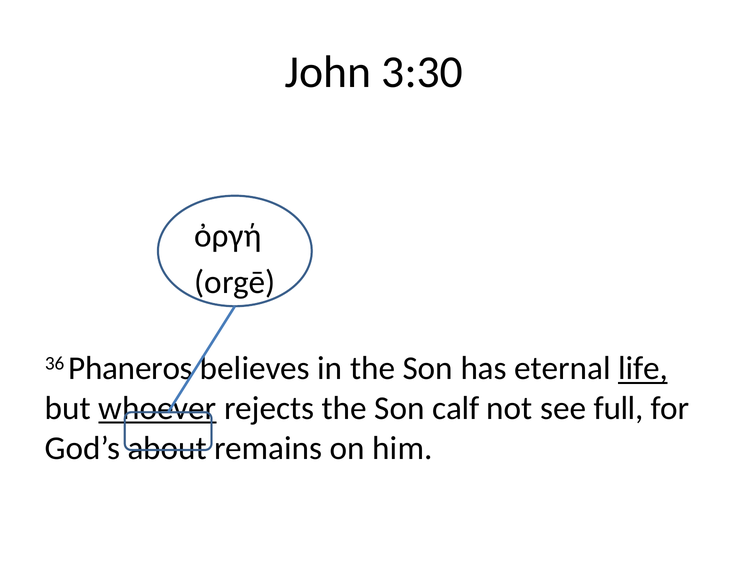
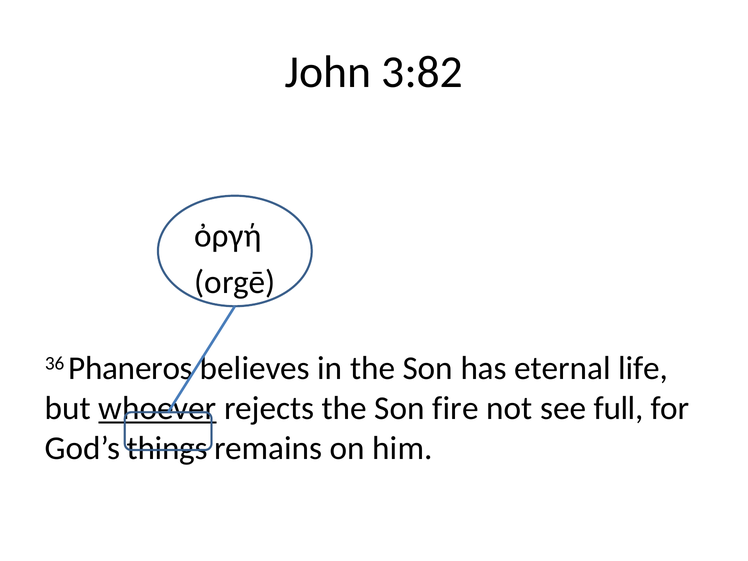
3:30: 3:30 -> 3:82 (422, 72)
life underline: present -> none (643, 369)
calf: calf -> fire (455, 408)
about: about -> things (167, 448)
